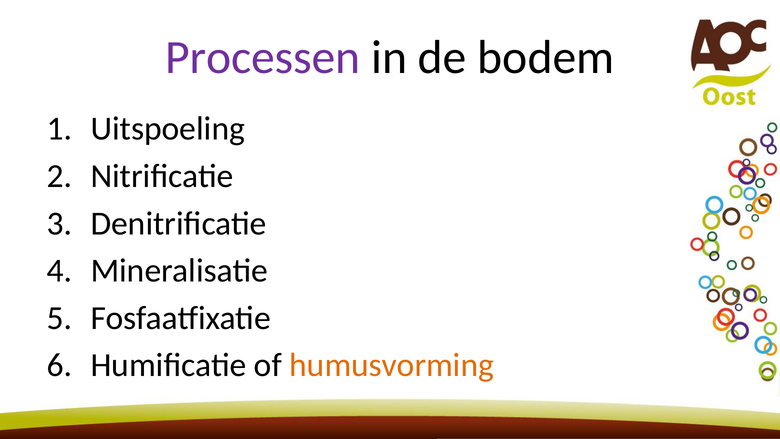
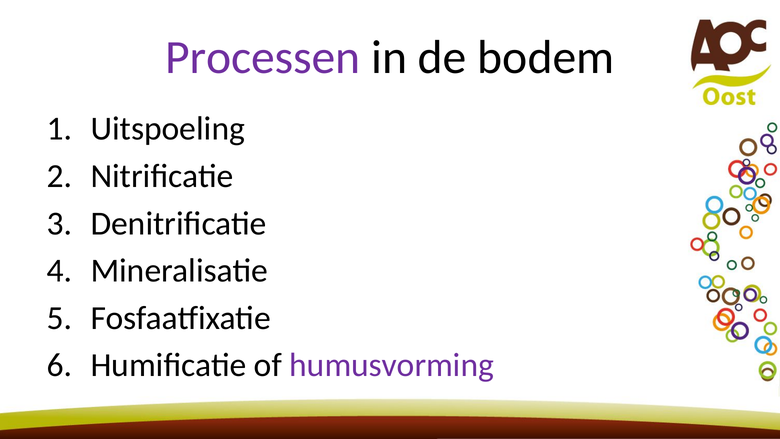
humusvorming colour: orange -> purple (392, 365)
